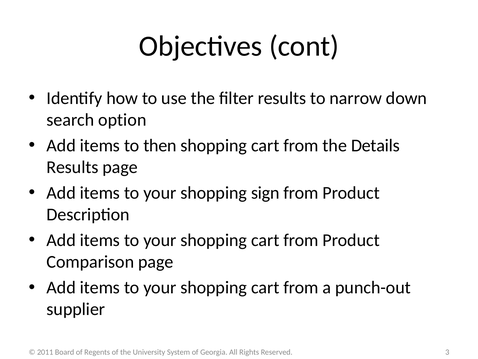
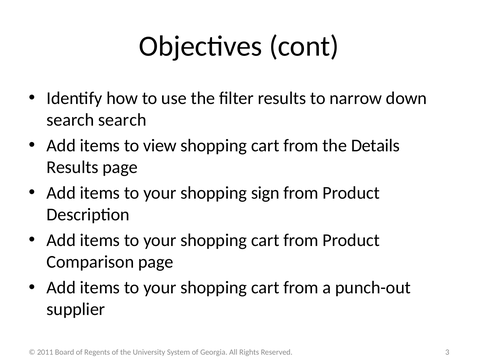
search option: option -> search (122, 120)
then: then -> view (160, 145)
